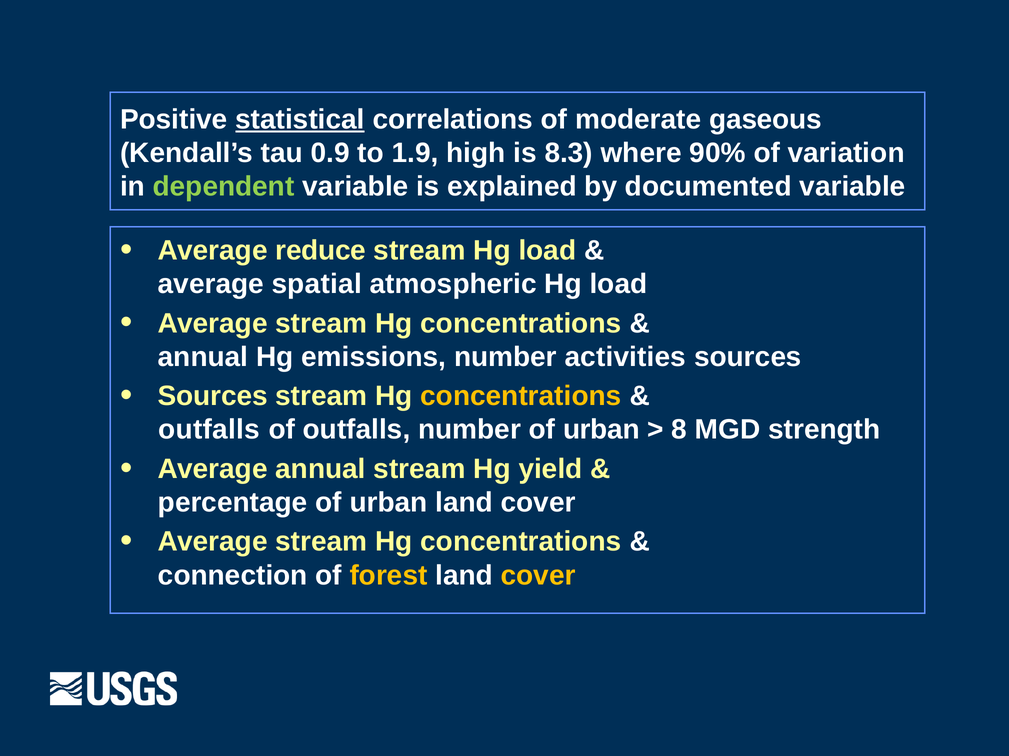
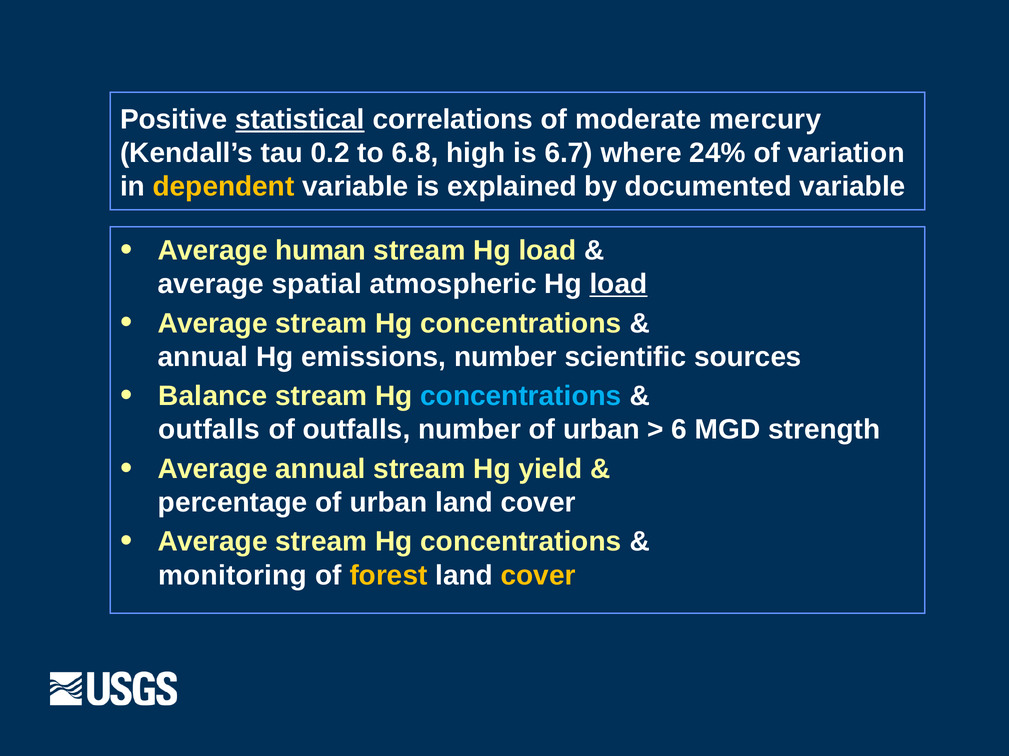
gaseous: gaseous -> mercury (765, 120)
0.9: 0.9 -> 0.2 (330, 153)
1.9: 1.9 -> 6.8 (415, 153)
8.3: 8.3 -> 6.7 (569, 153)
90%: 90% -> 24% (718, 153)
dependent colour: light green -> yellow (224, 187)
reduce: reduce -> human (321, 251)
load underline: none -> present (618, 284)
activities: activities -> scientific (625, 357)
Sources: Sources -> Balance (213, 396)
concentrations colour: yellow -> light blue (521, 396)
8: 8 -> 6 (679, 430)
connection: connection -> monitoring (233, 576)
